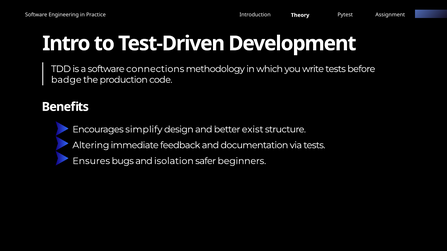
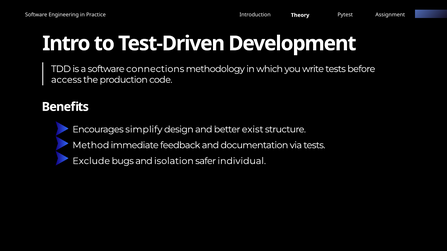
badge: badge -> access (66, 80)
Altering: Altering -> Method (91, 145)
Ensures: Ensures -> Exclude (91, 161)
beginners: beginners -> individual (242, 161)
